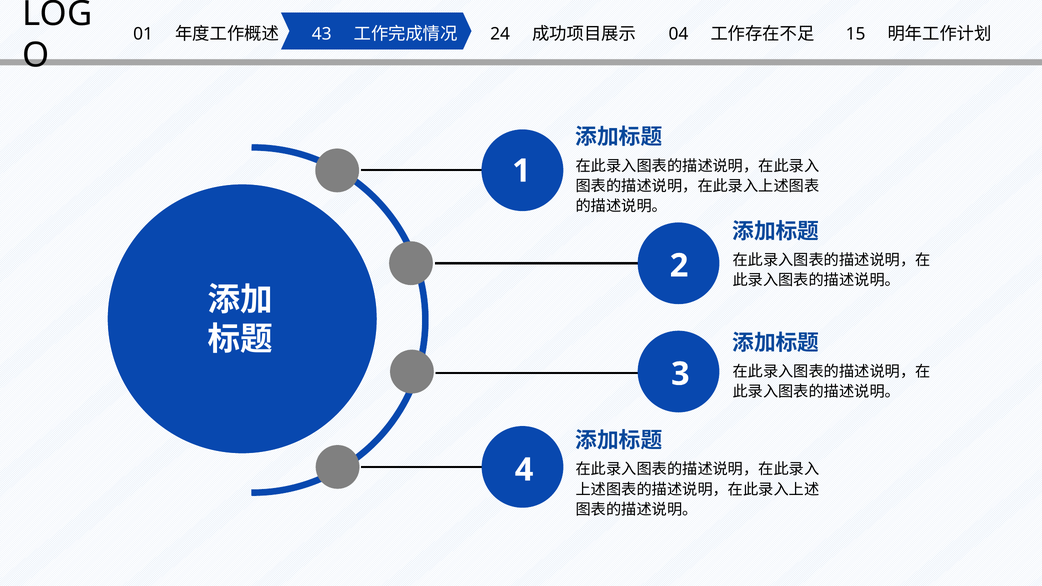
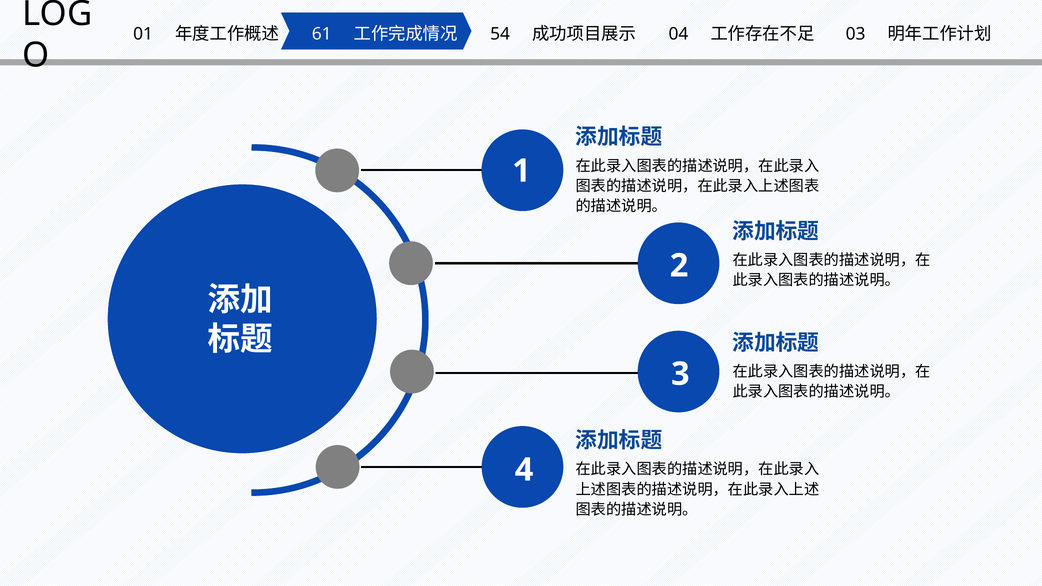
43: 43 -> 61 (322, 34)
24: 24 -> 54 (500, 34)
15: 15 -> 03 (856, 34)
